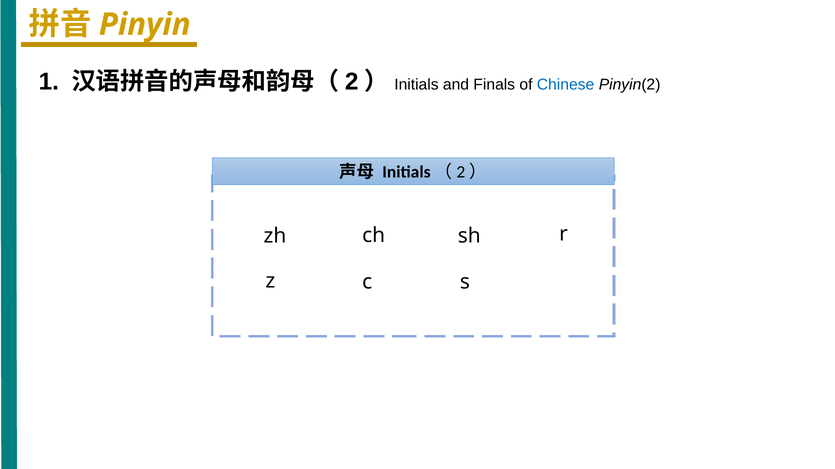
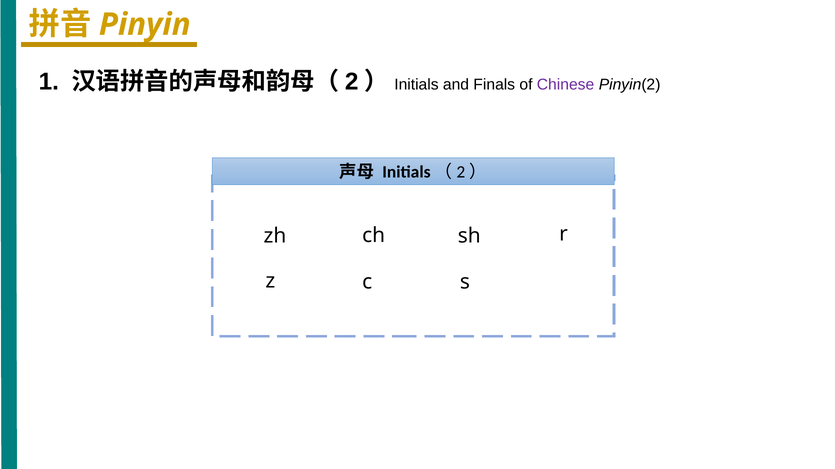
Chinese colour: blue -> purple (566, 85)
